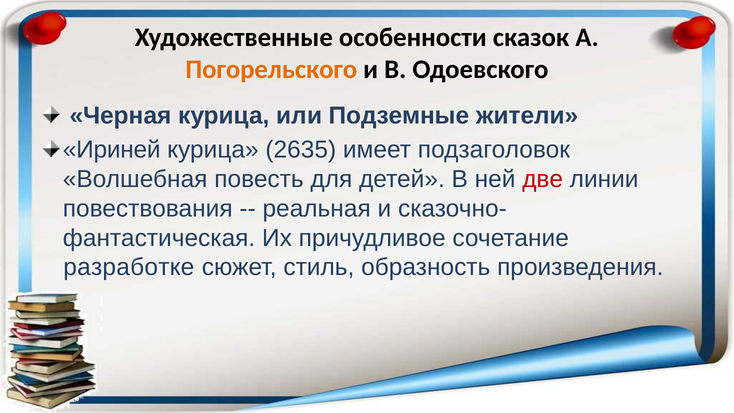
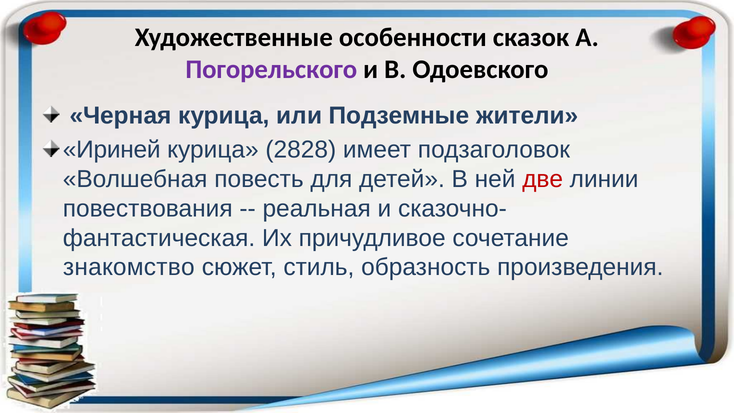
Погорельского colour: orange -> purple (271, 69)
2635: 2635 -> 2828 (301, 150)
разработке: разработке -> знакомство (129, 267)
